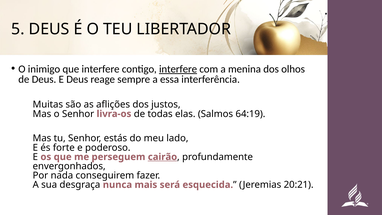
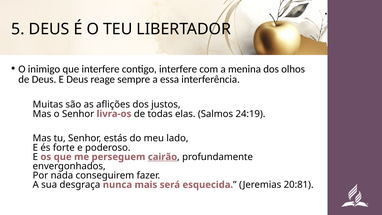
interfere underline: present -> none (178, 69)
64:19: 64:19 -> 24:19 (250, 114)
20:21: 20:21 -> 20:81 (299, 185)
